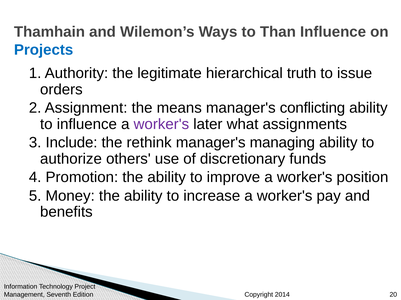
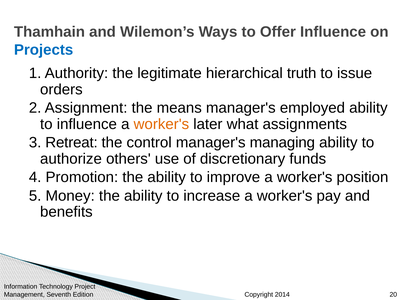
Than: Than -> Offer (278, 32)
conflicting: conflicting -> employed (312, 108)
worker's colour: purple -> orange (161, 125)
Include: Include -> Retreat (72, 143)
rethink: rethink -> control (149, 143)
